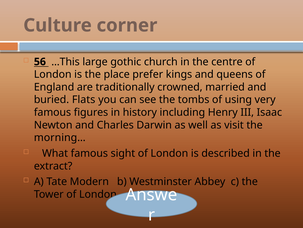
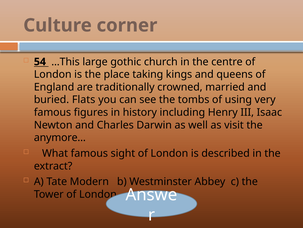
56: 56 -> 54 (40, 62)
prefer: prefer -> taking (148, 74)
morning…: morning… -> anymore… (60, 137)
